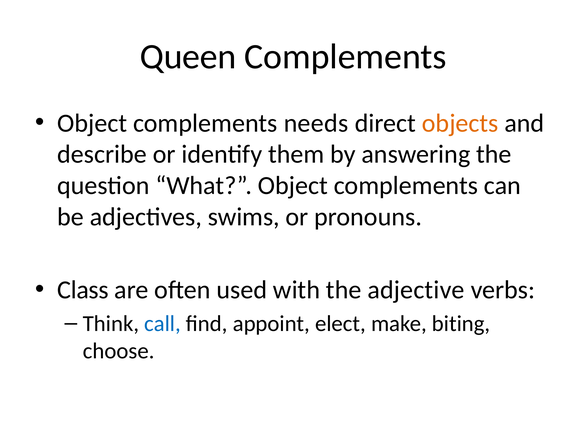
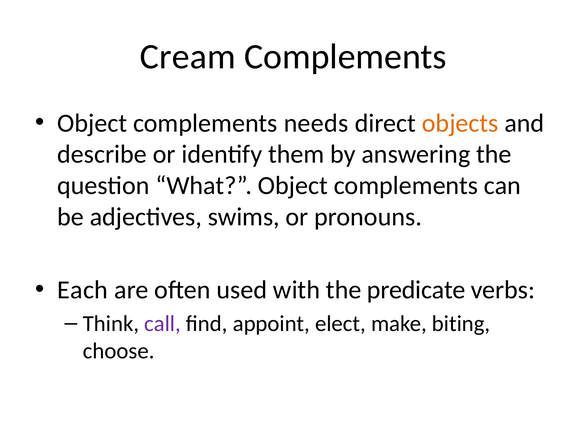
Queen: Queen -> Cream (188, 57)
Class: Class -> Each (83, 290)
adjective: adjective -> predicate (416, 290)
call colour: blue -> purple (163, 324)
